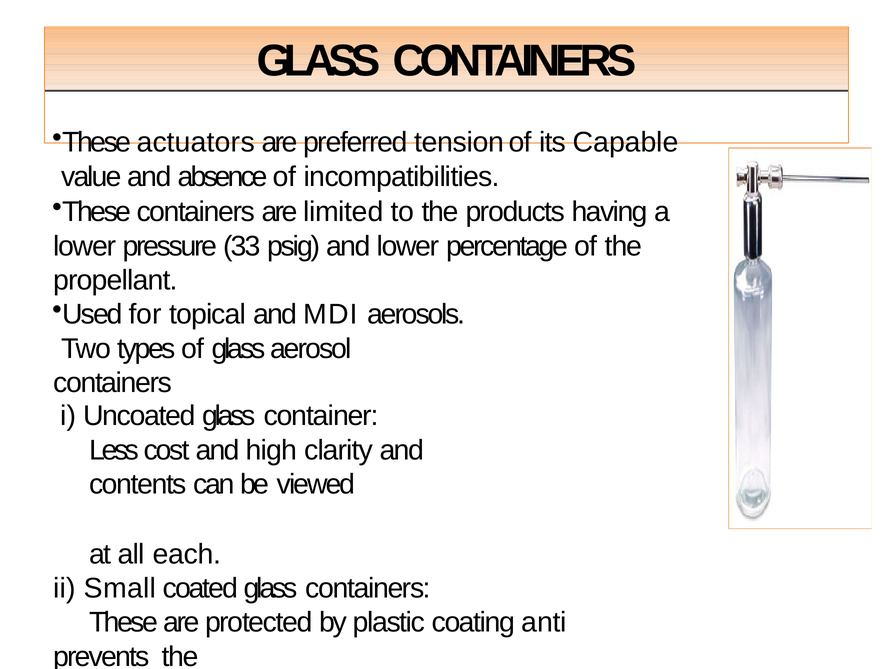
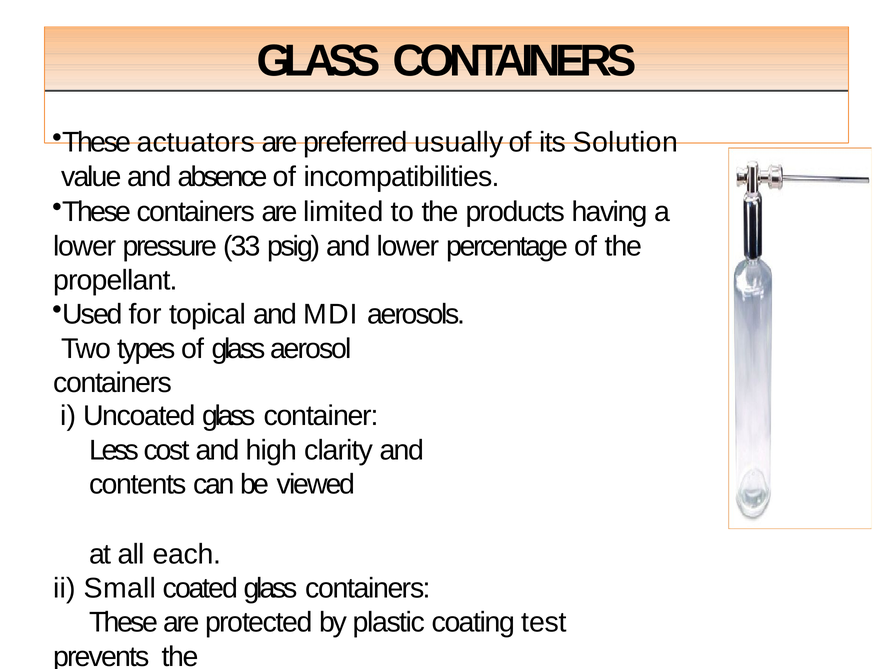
tension: tension -> usually (459, 143)
Capable: Capable -> Solution (625, 143)
anti: anti -> test (544, 623)
